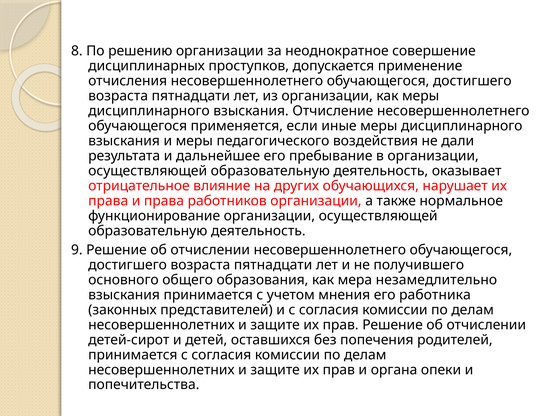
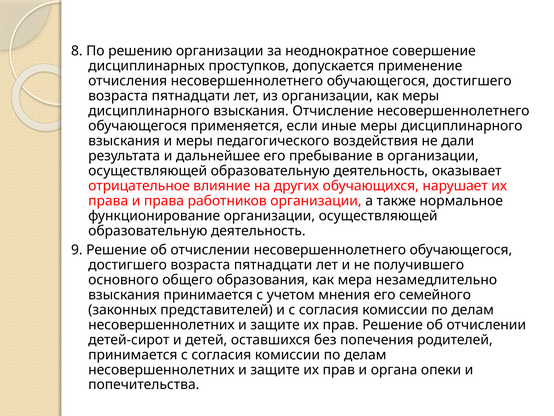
работника: работника -> семейного (435, 295)
